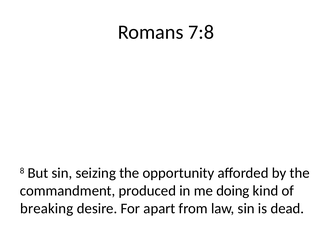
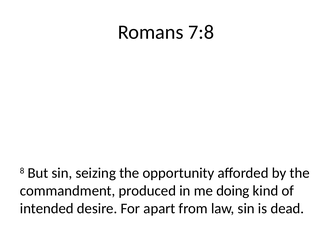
breaking: breaking -> intended (47, 208)
